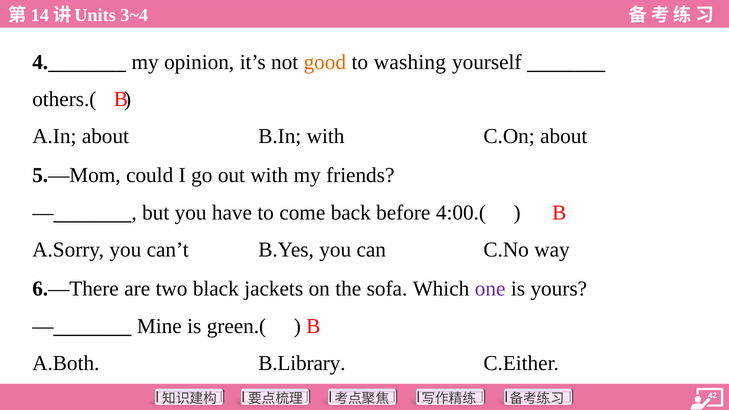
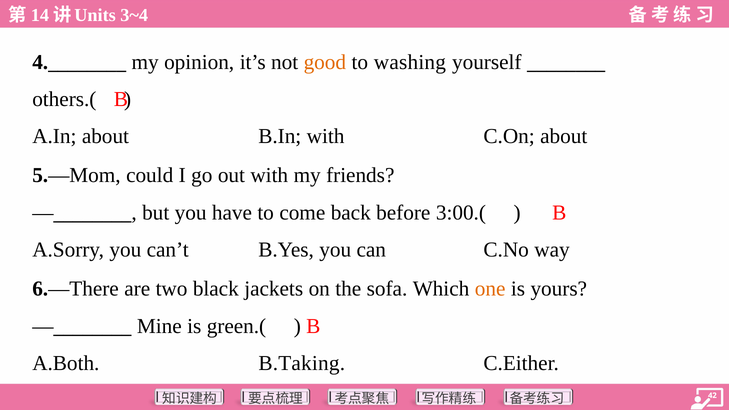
4:00.(: 4:00.( -> 3:00.( (461, 213)
one colour: purple -> orange (490, 289)
B.Library: B.Library -> B.Taking (302, 363)
